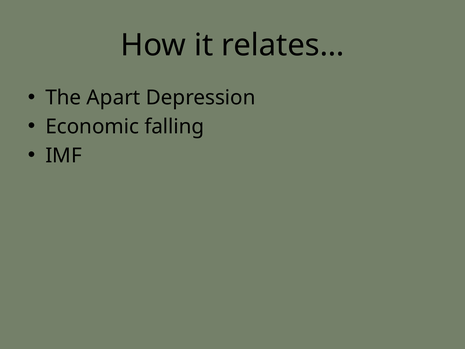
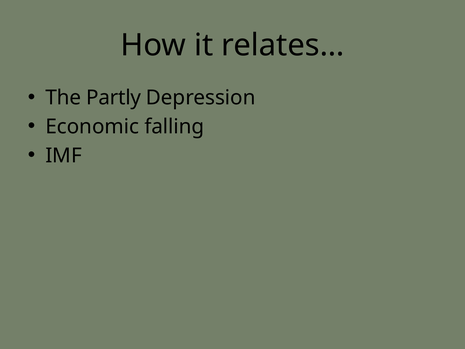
Apart: Apart -> Partly (114, 98)
